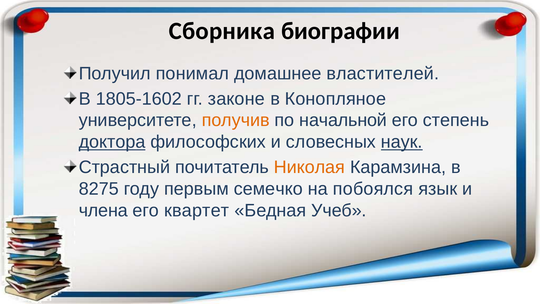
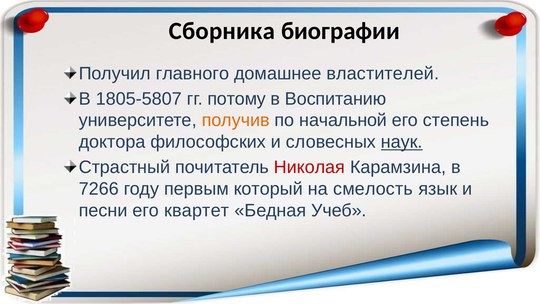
понимал: понимал -> главного (192, 73)
1805-1602: 1805-1602 -> 1805-5807 (139, 99)
законе: законе -> потому (237, 99)
Конопляное: Конопляное -> Воспитанию (336, 99)
доктора underline: present -> none (112, 142)
Николая colour: orange -> red (310, 167)
8275: 8275 -> 7266 (99, 189)
семечко: семечко -> который (268, 189)
побоялся: побоялся -> смелость (373, 189)
члена: члена -> песни (103, 210)
